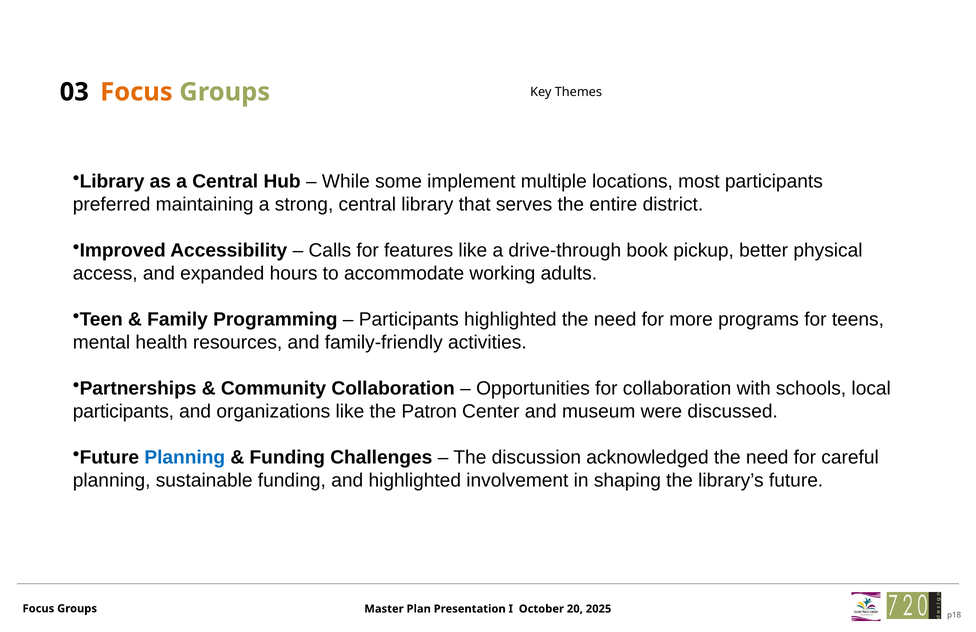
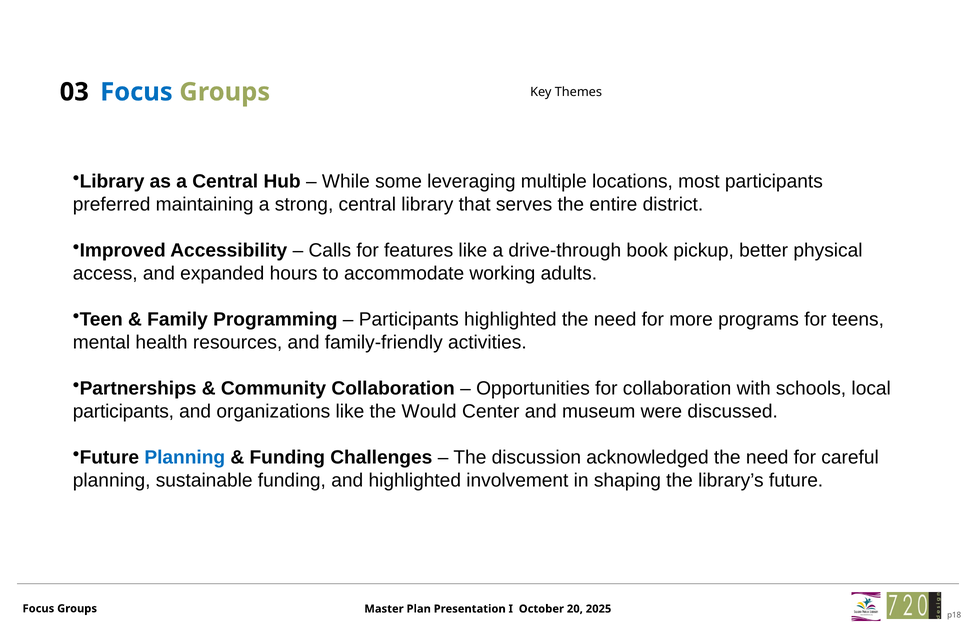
Focus colour: orange -> blue (136, 92)
implement: implement -> leveraging (471, 181)
Patron: Patron -> Would (429, 411)
